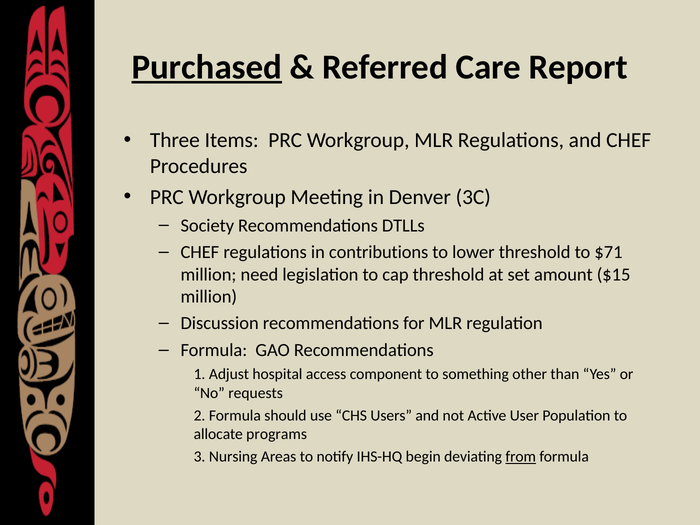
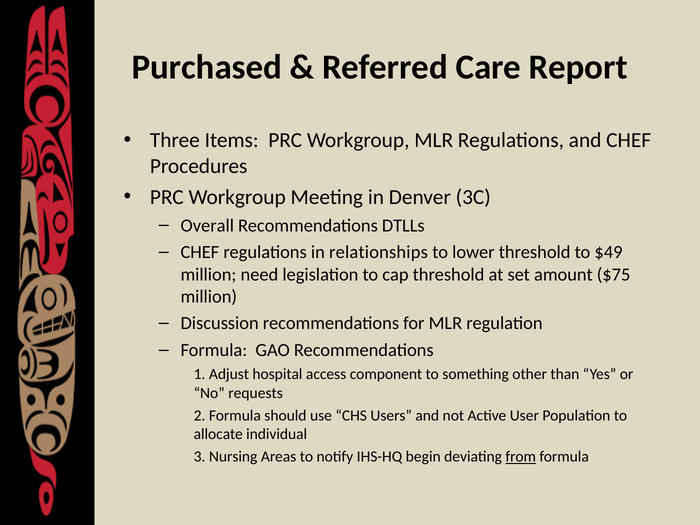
Purchased underline: present -> none (207, 67)
Society: Society -> Overall (207, 225)
contributions: contributions -> relationships (378, 252)
$71: $71 -> $49 (608, 252)
$15: $15 -> $75 (614, 274)
programs: programs -> individual (277, 434)
